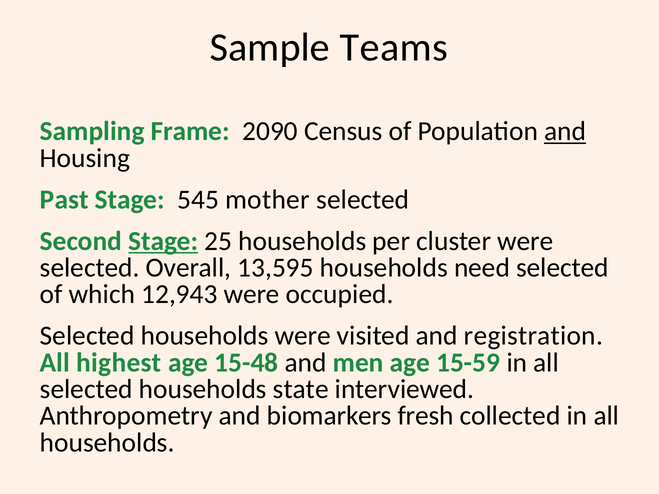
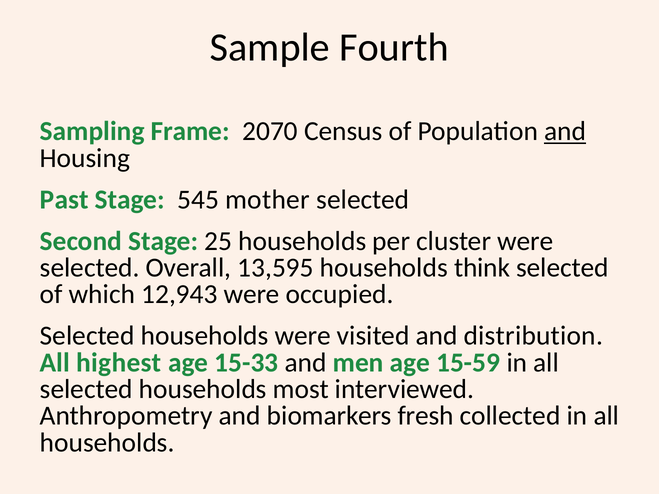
Teams: Teams -> Fourth (394, 48)
2090: 2090 -> 2070 (270, 131)
Stage underline: present -> none (163, 241)
need: need -> think (482, 268)
registration: registration -> distribution (533, 336)
15-48: 15-48 -> 15-33 (246, 363)
state: state -> most (301, 389)
